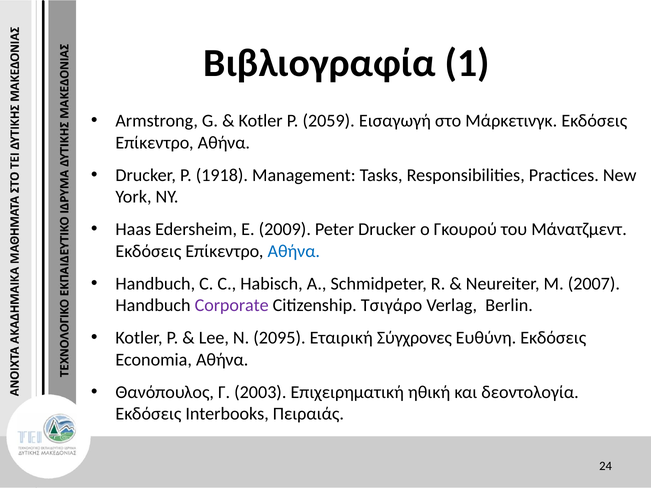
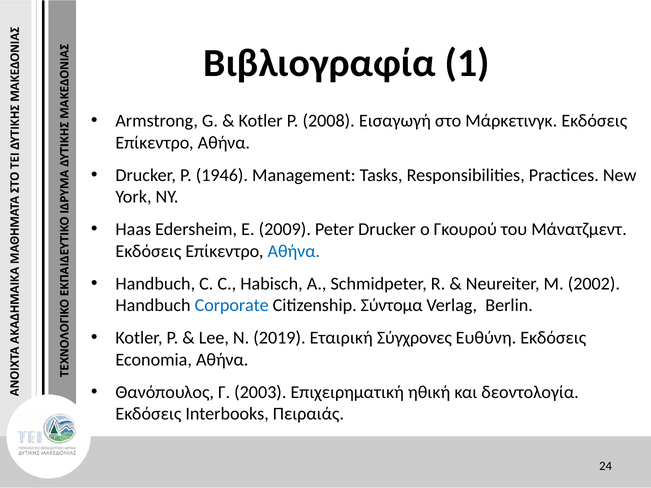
2059: 2059 -> 2008 (329, 121)
1918: 1918 -> 1946 (222, 175)
2007: 2007 -> 2002 (594, 284)
Corporate colour: purple -> blue (232, 306)
Τσιγάρο: Τσιγάρο -> Σύντομα (392, 306)
2095: 2095 -> 2019 (279, 338)
